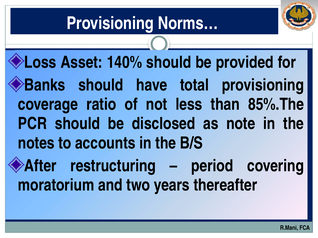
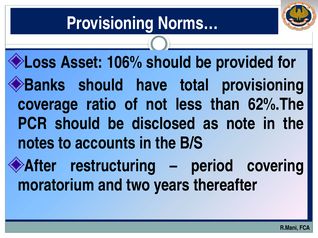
140%: 140% -> 106% (124, 62)
85%.The: 85%.The -> 62%.The (276, 105)
